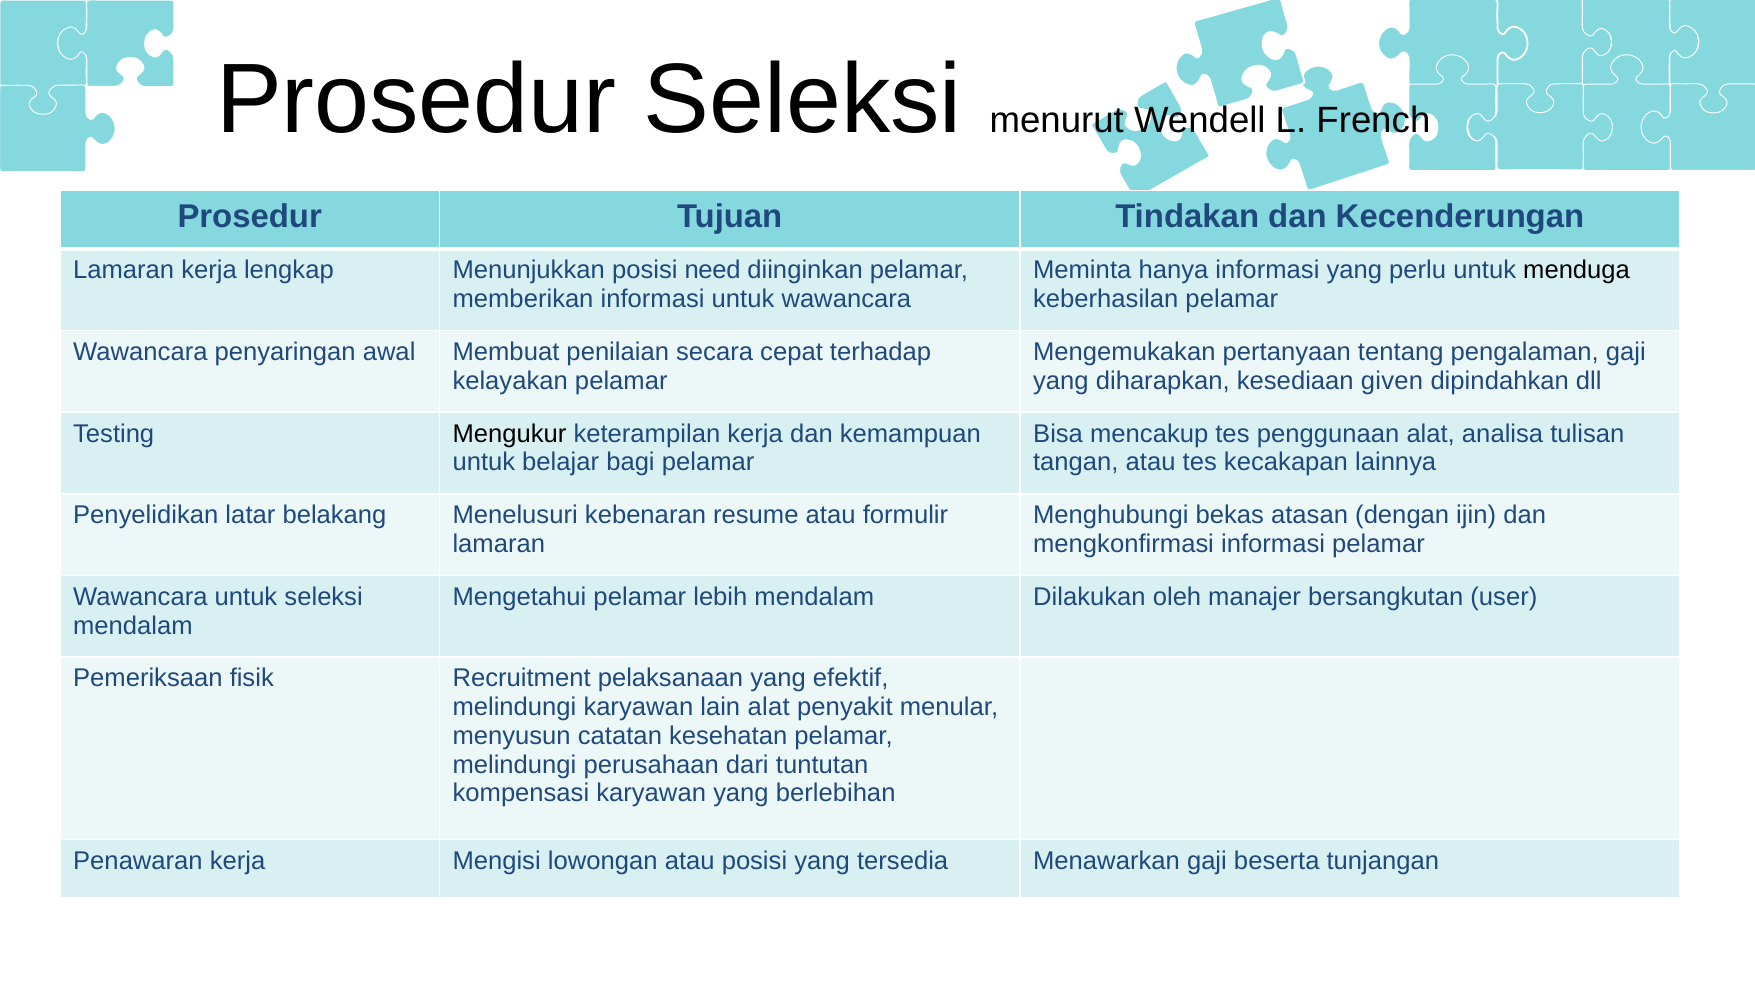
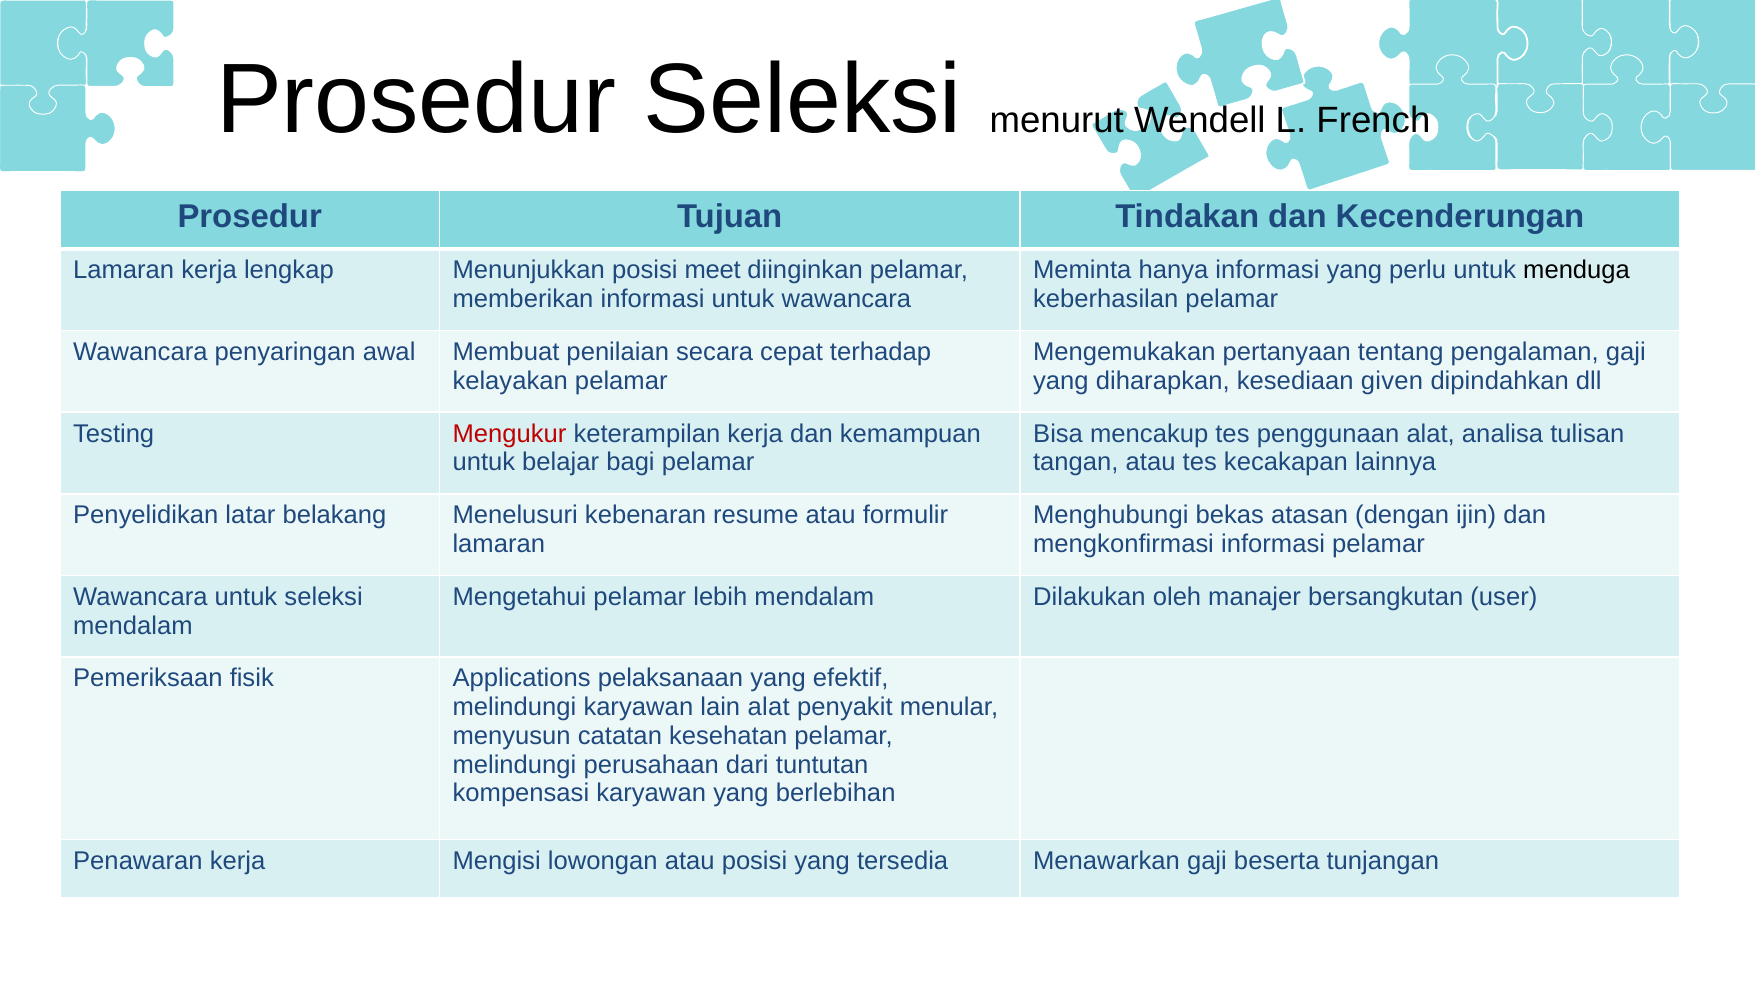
need: need -> meet (713, 271)
Mengukur colour: black -> red (509, 434)
Recruitment: Recruitment -> Applications (522, 679)
